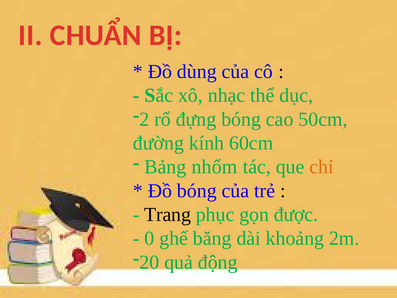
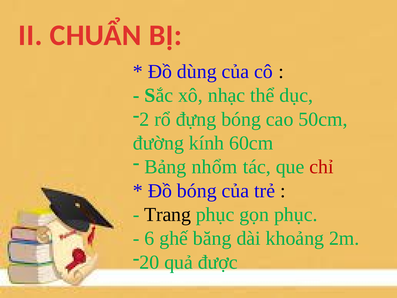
chỉ colour: orange -> red (322, 167)
gọn được: được -> phục (296, 214)
0: 0 -> 6 (149, 238)
động: động -> được (218, 262)
